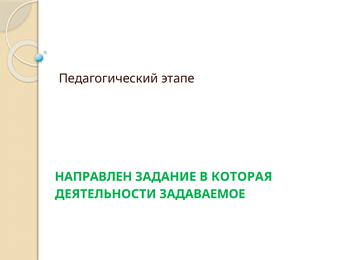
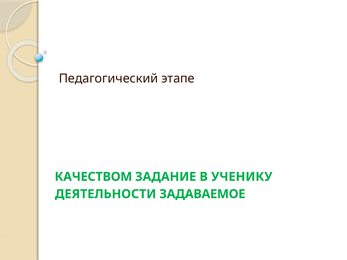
НАПРАВЛЕН: НАПРАВЛЕН -> КАЧЕСТВОМ (93, 177)
КОТОРАЯ: КОТОРАЯ -> УЧЕНИКУ (242, 177)
